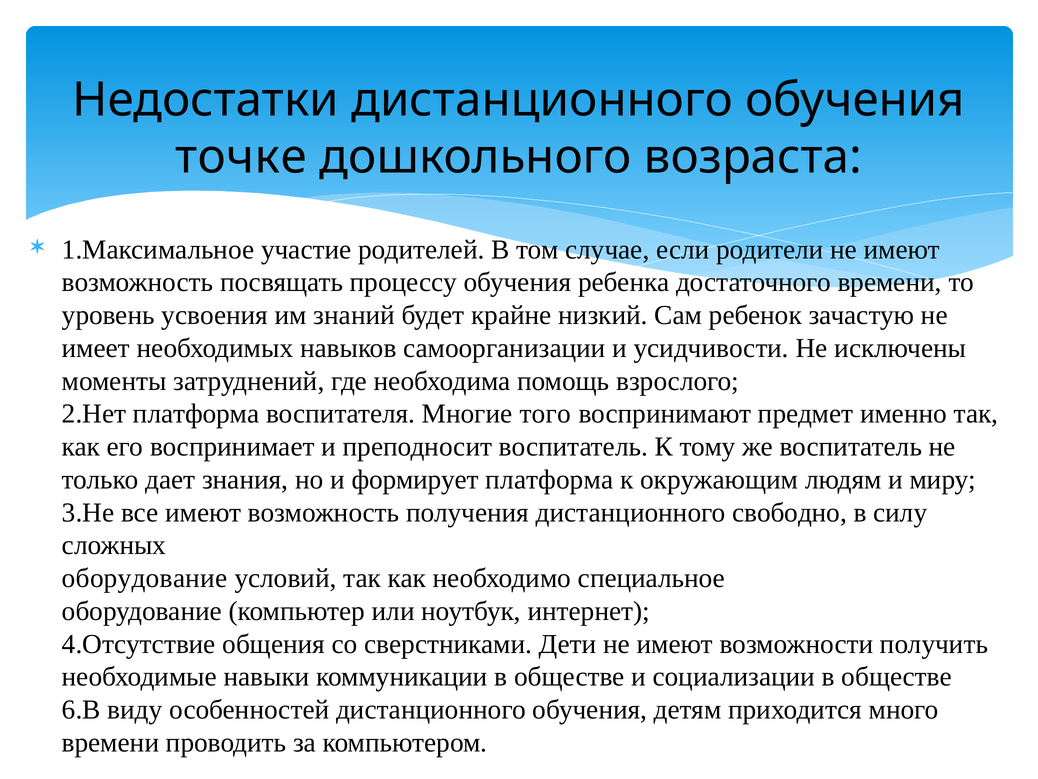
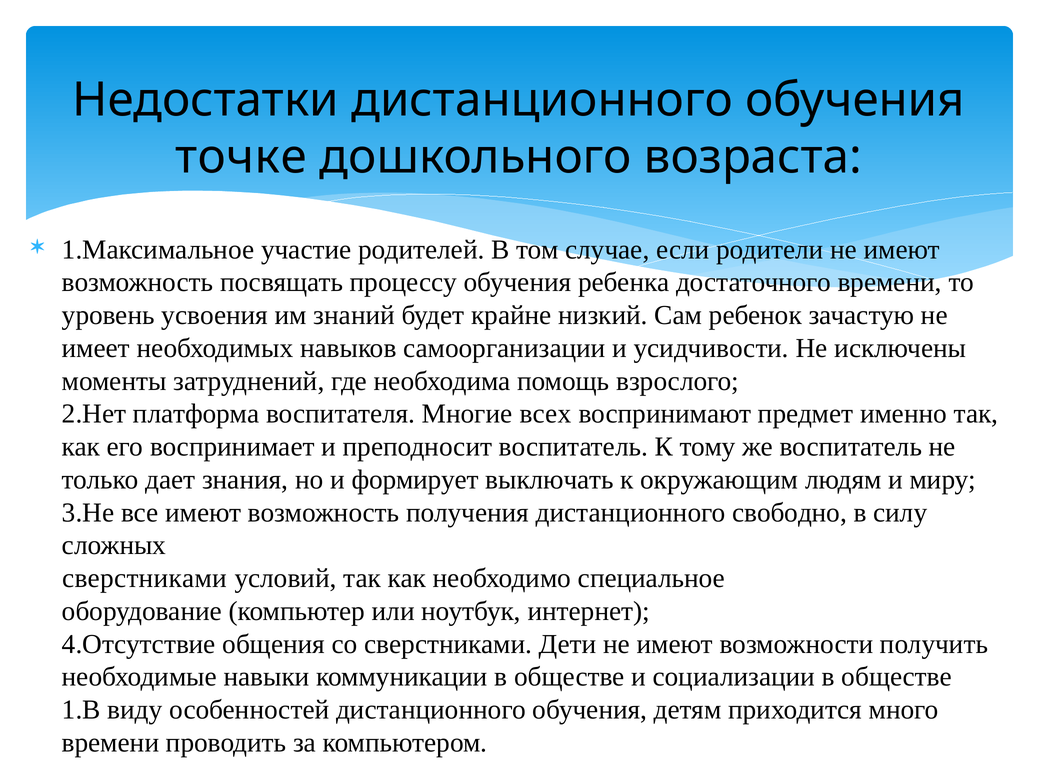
того: того -> всех (545, 414)
формирует платформа: платформа -> выключать (550, 479)
оборудование: оборудование -> сверстниками (145, 578)
6.В: 6.В -> 1.В (81, 709)
